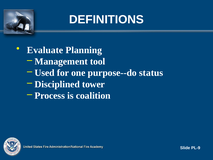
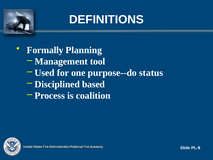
Evaluate: Evaluate -> Formally (45, 50)
tower: tower -> based (93, 84)
